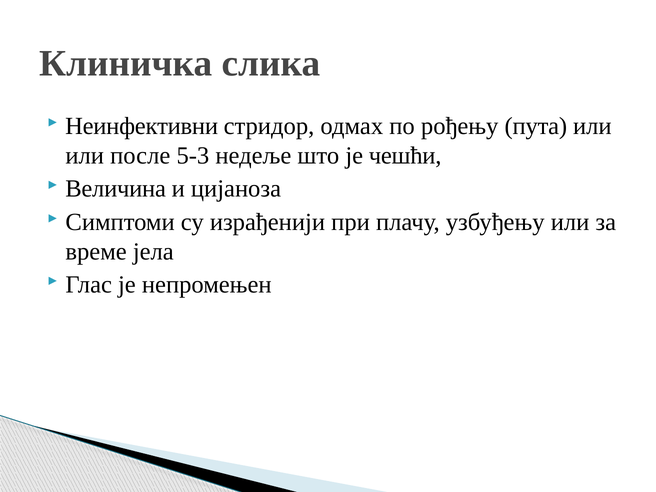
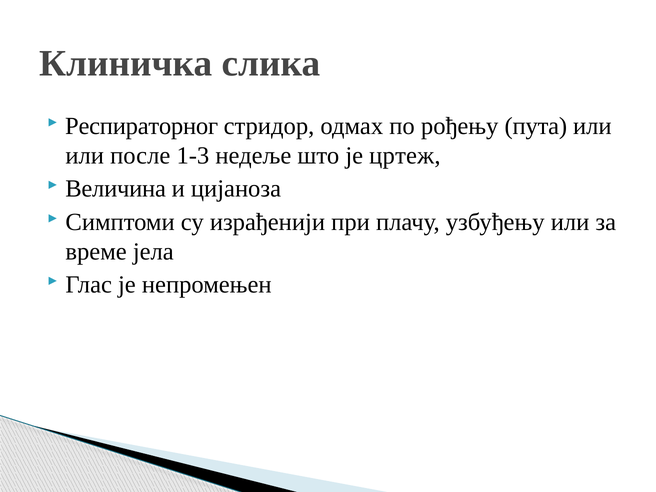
Неинфективни: Неинфективни -> Респираторног (142, 126)
5-3: 5-3 -> 1-3 (193, 156)
чешћи: чешћи -> цртеж (405, 156)
